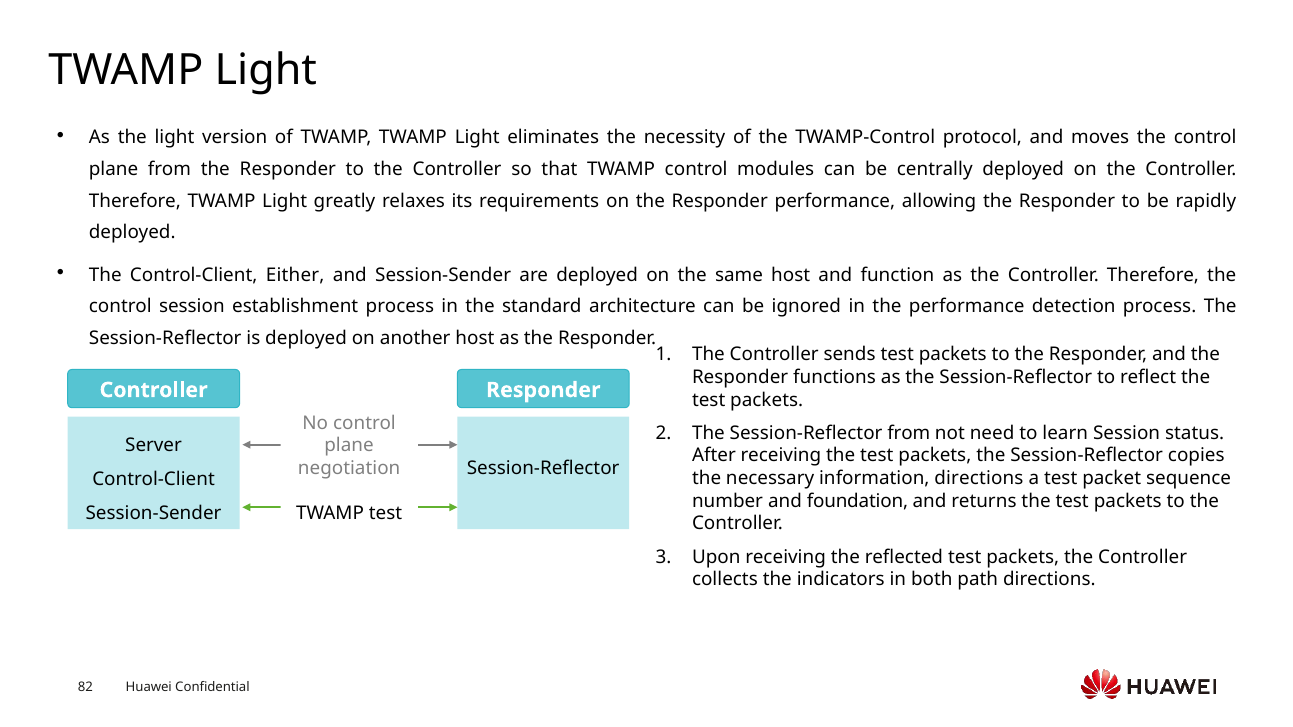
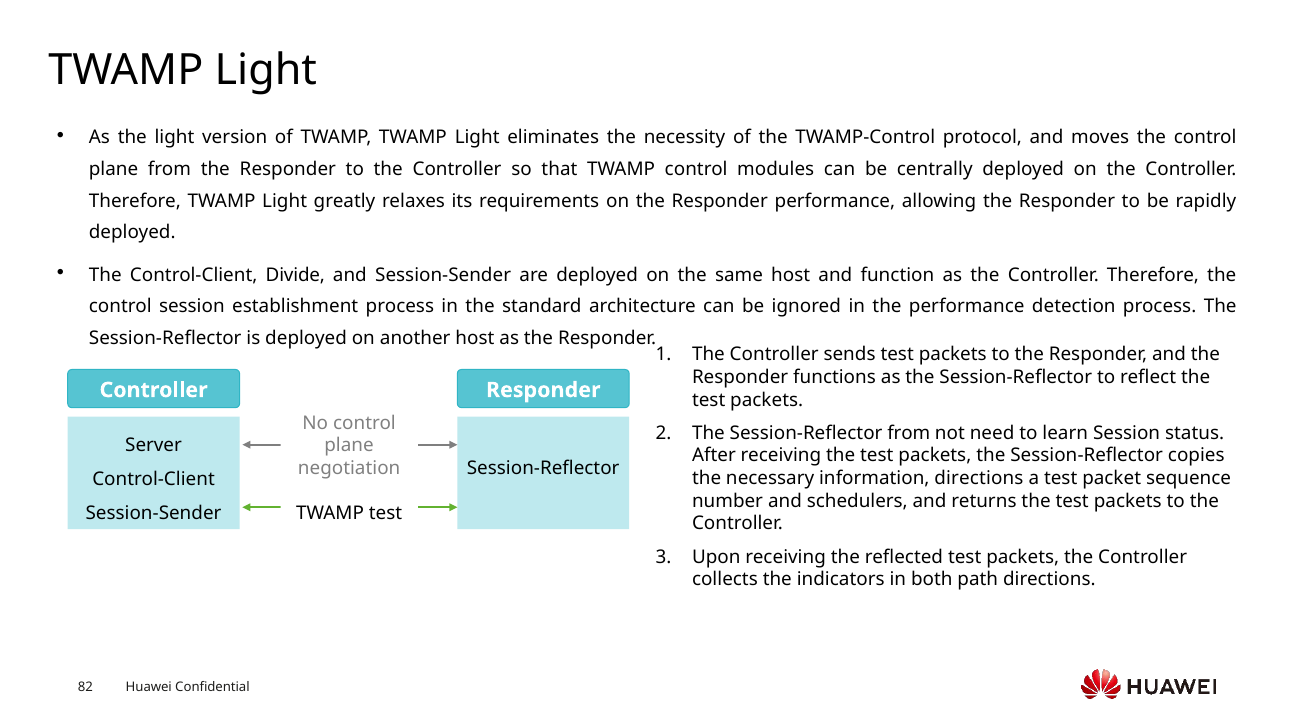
Either: Either -> Divide (295, 275)
foundation: foundation -> schedulers (857, 501)
